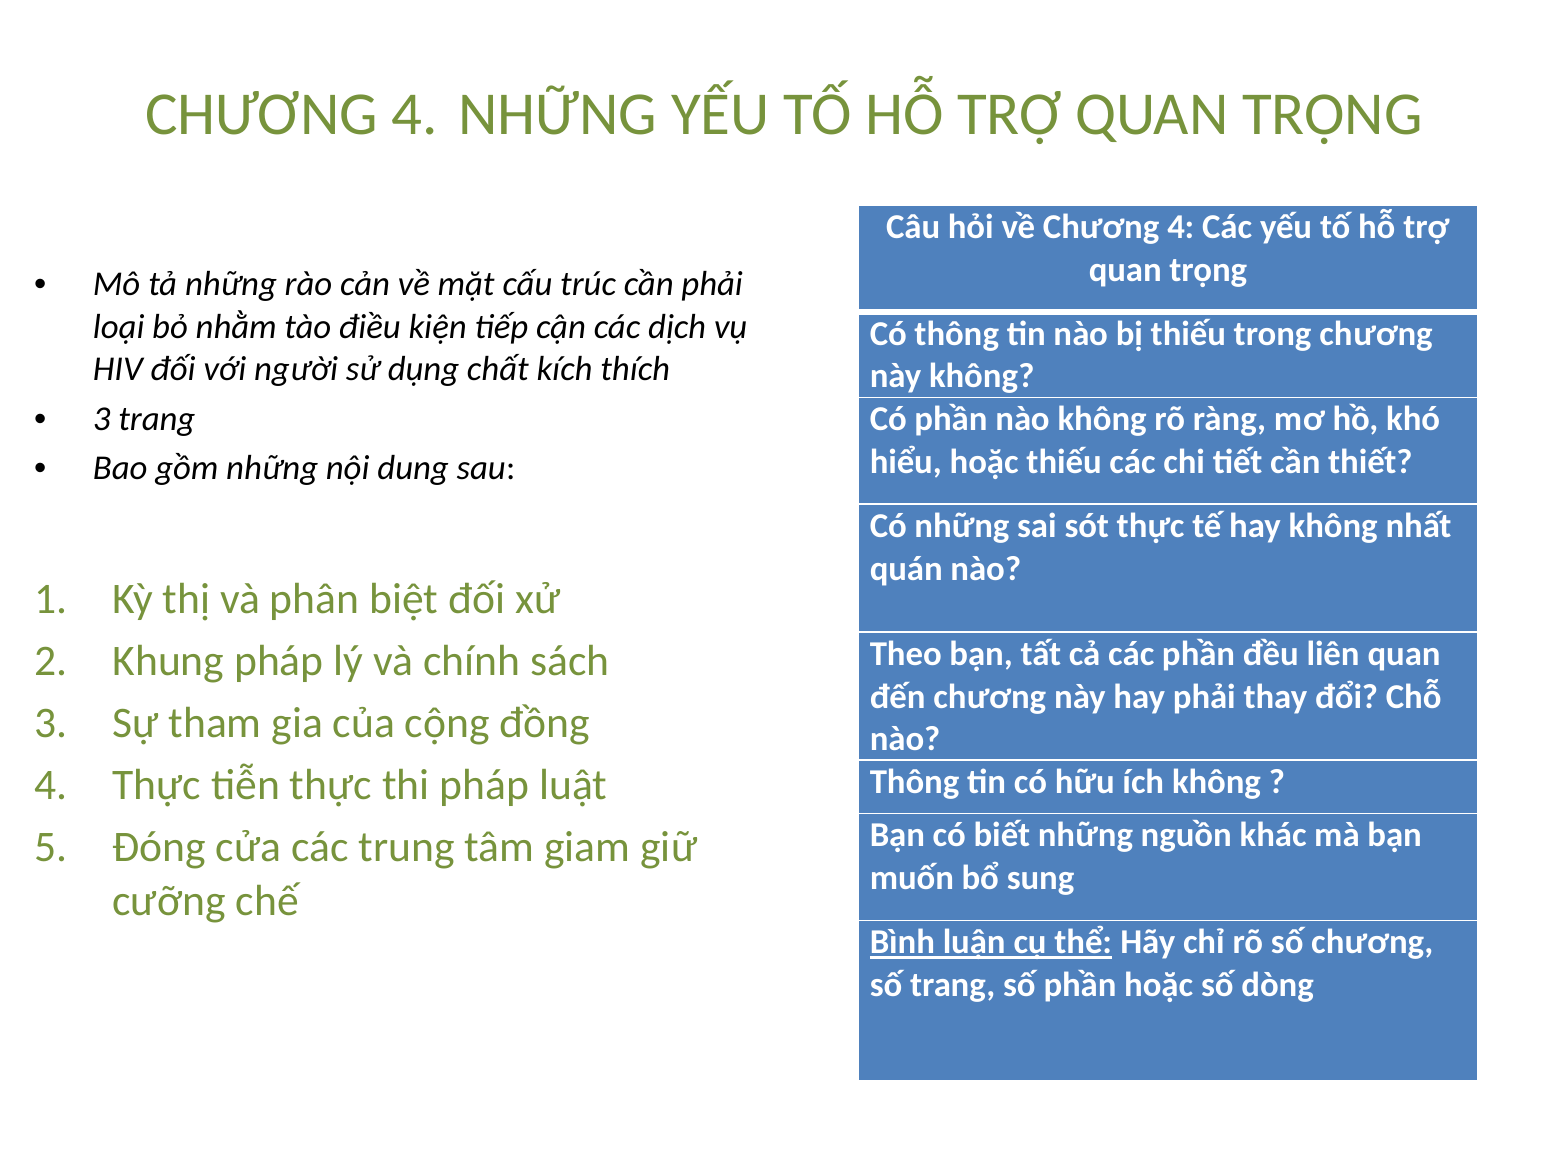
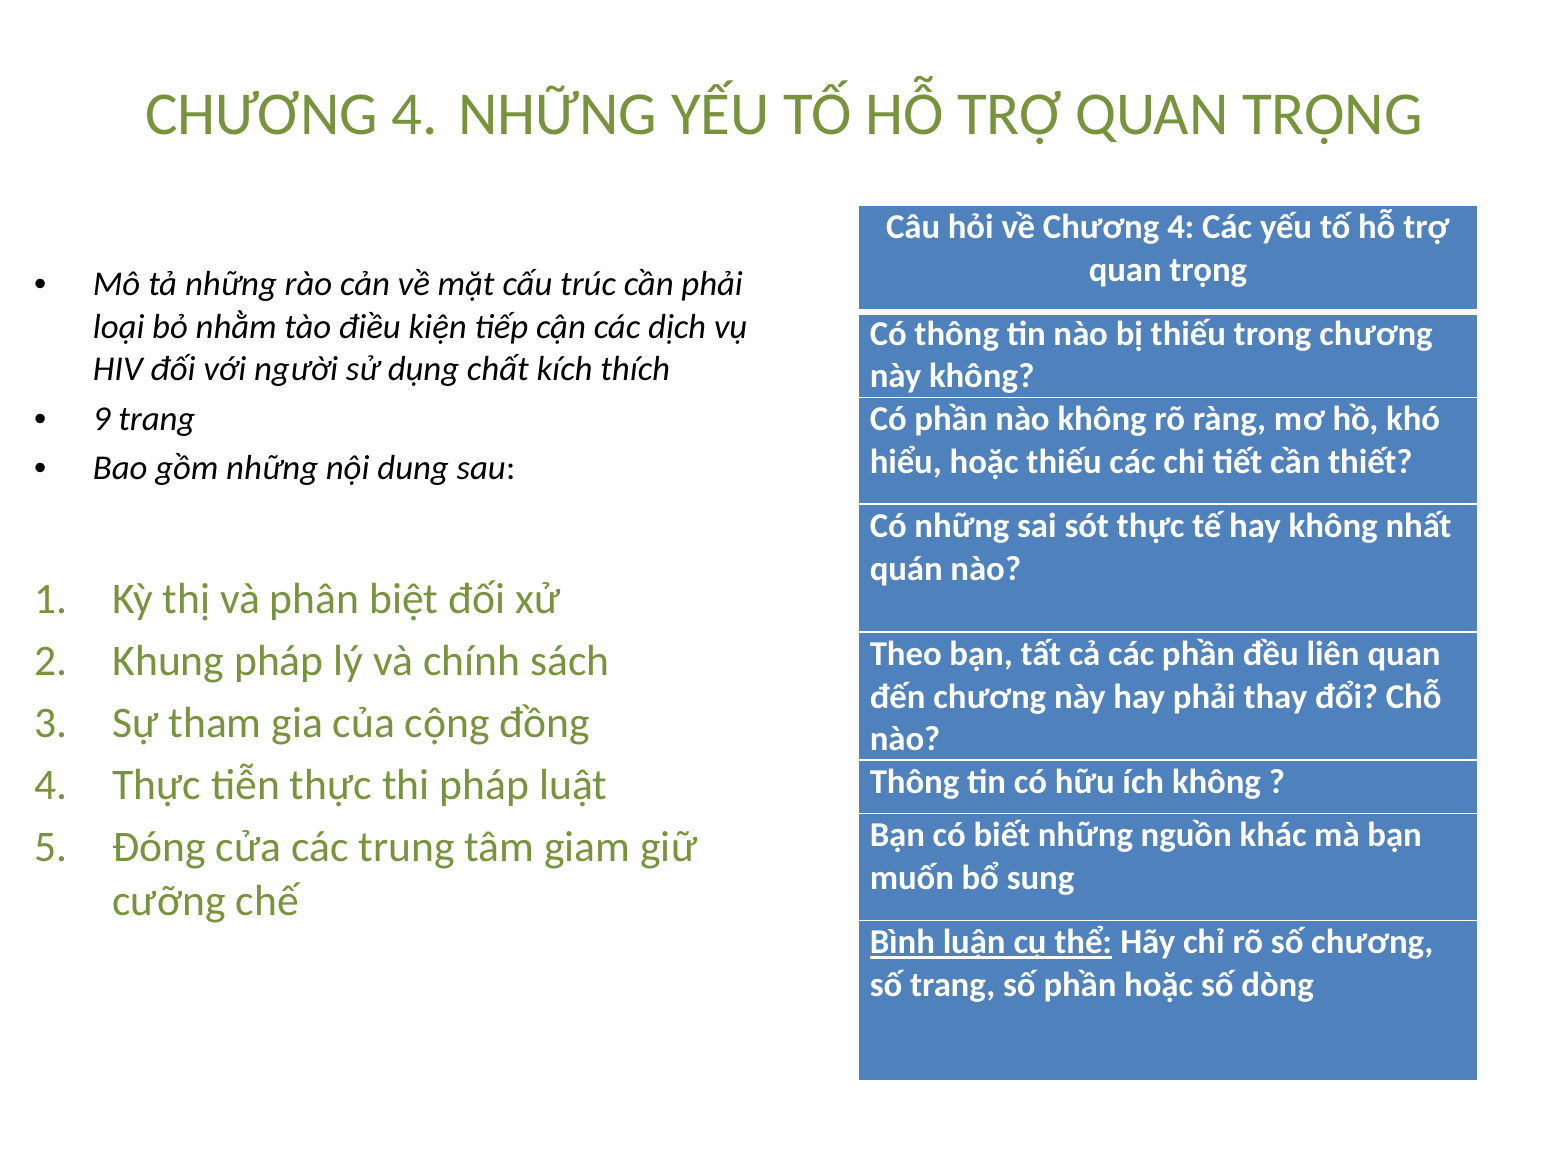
3: 3 -> 9 (102, 419)
